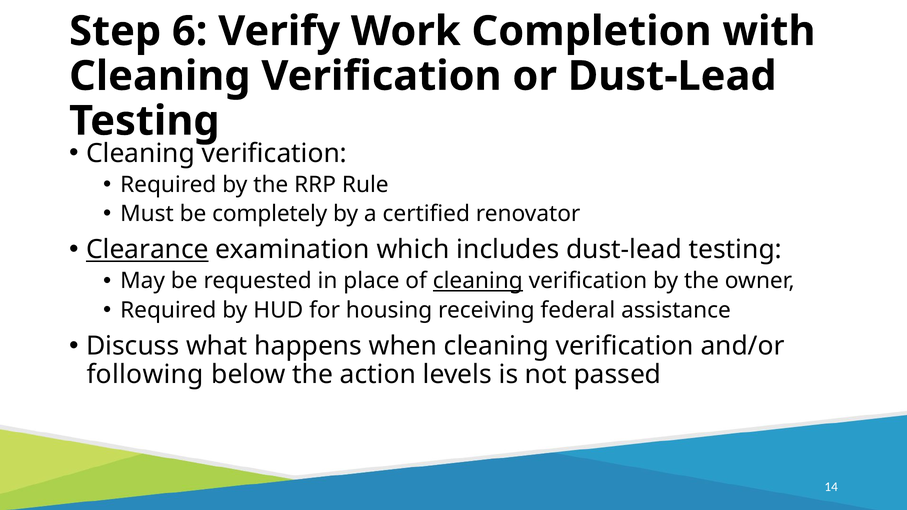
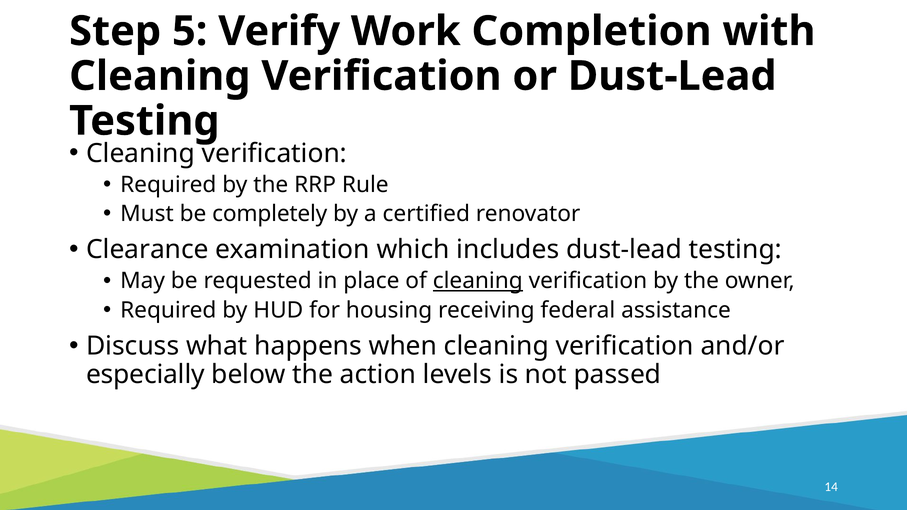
6: 6 -> 5 (190, 31)
Clearance underline: present -> none (147, 250)
following: following -> especially (145, 375)
